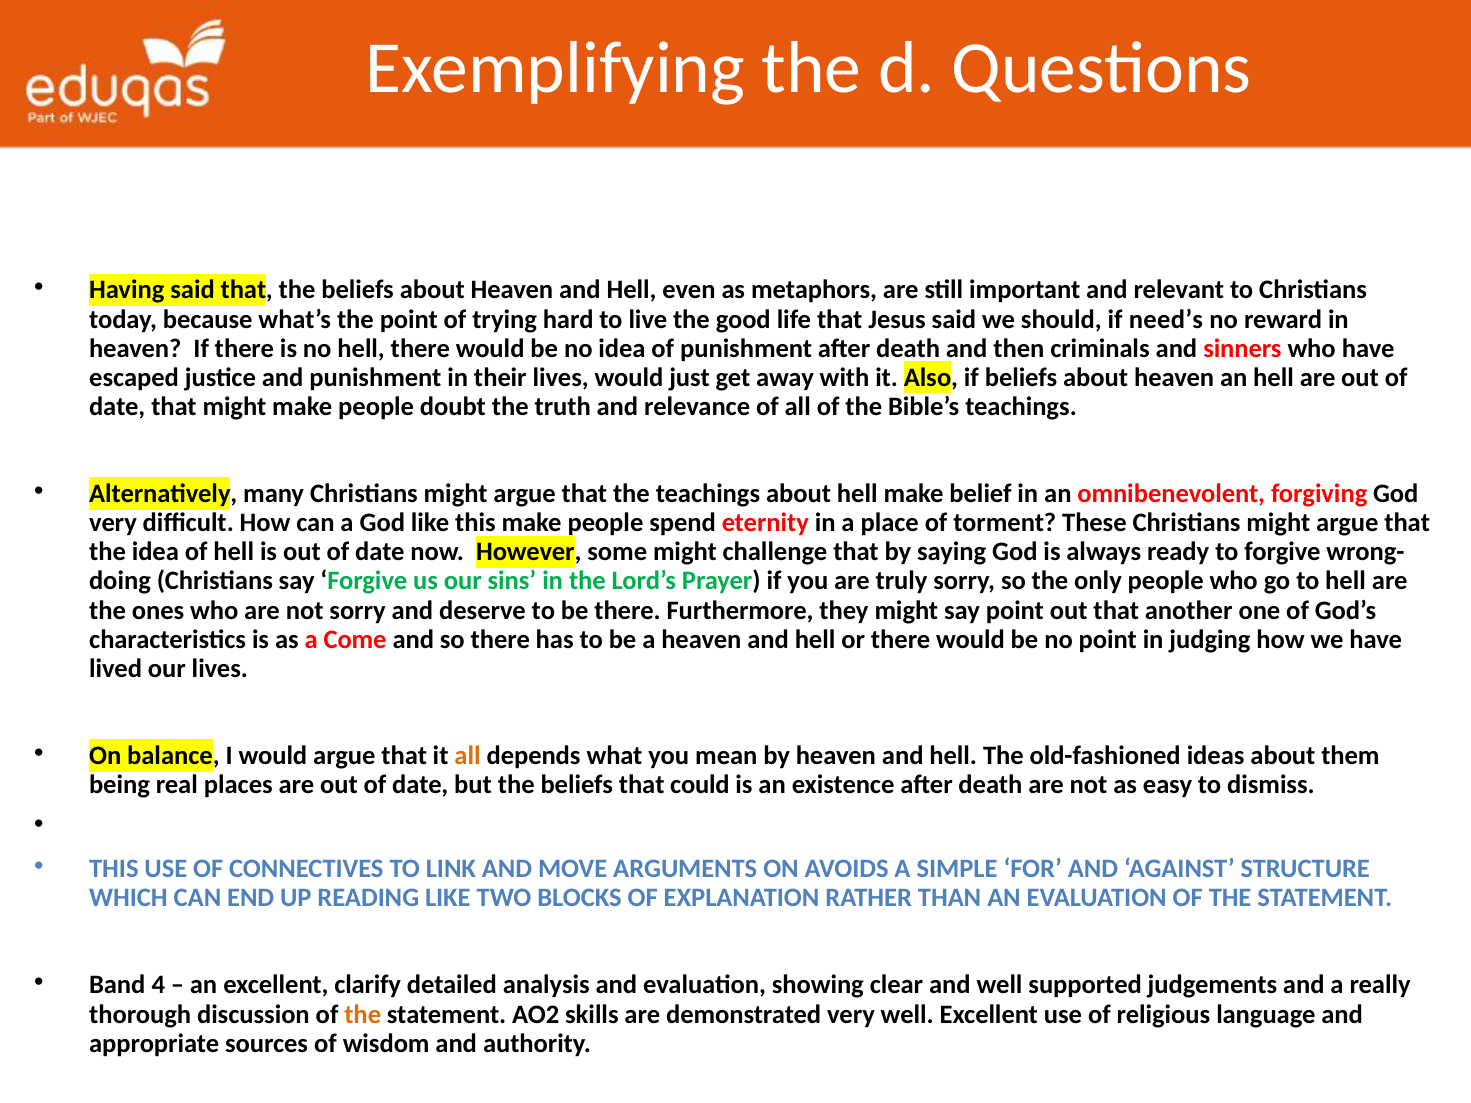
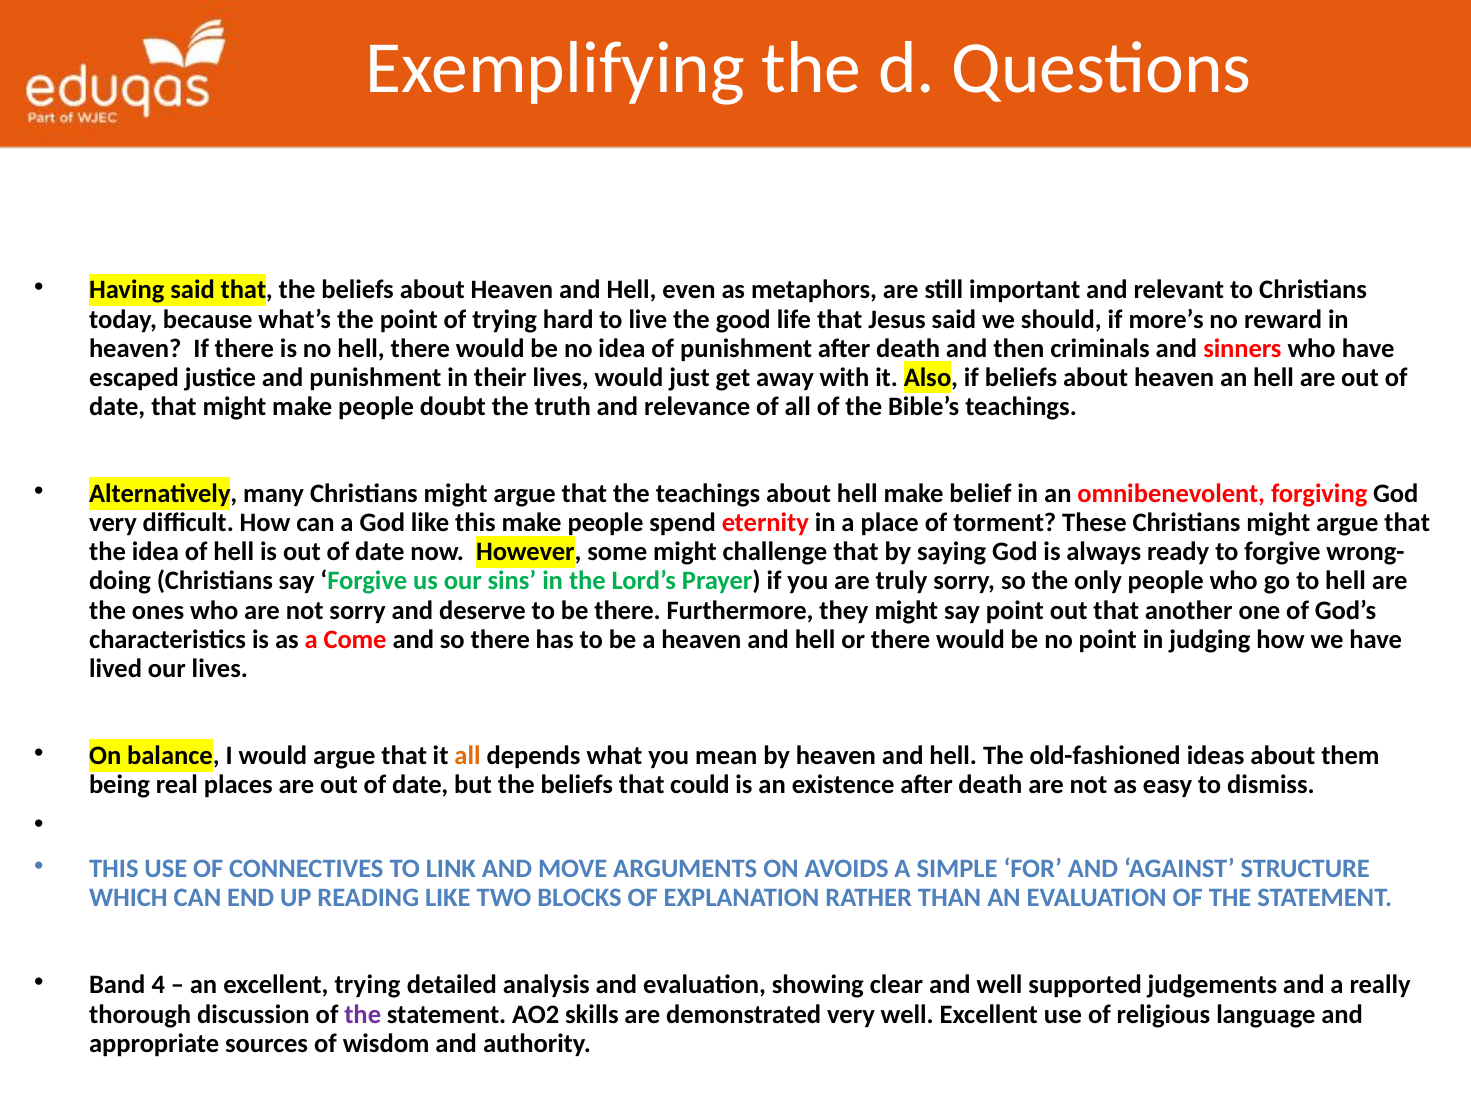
need’s: need’s -> more’s (1166, 319)
excellent clarify: clarify -> trying (367, 985)
the colour: orange -> purple (363, 1015)
